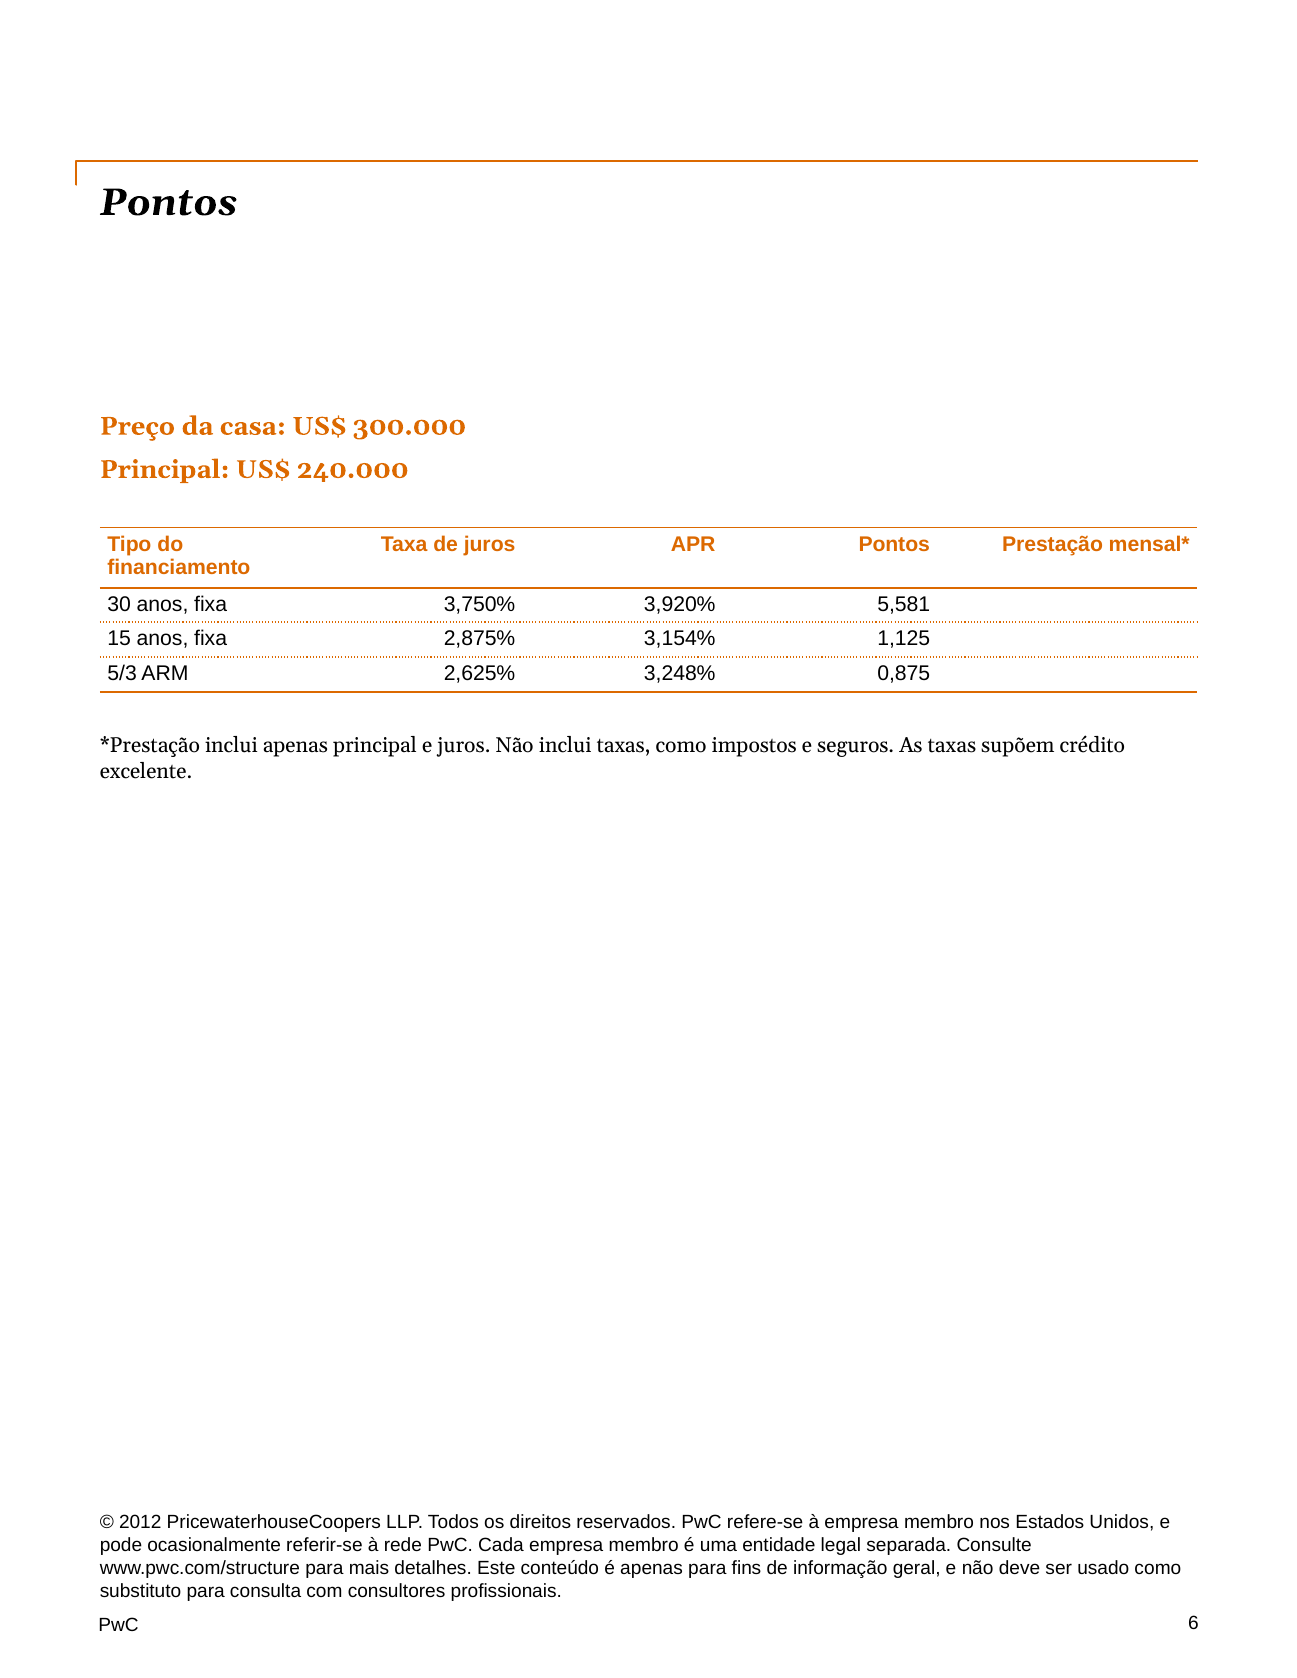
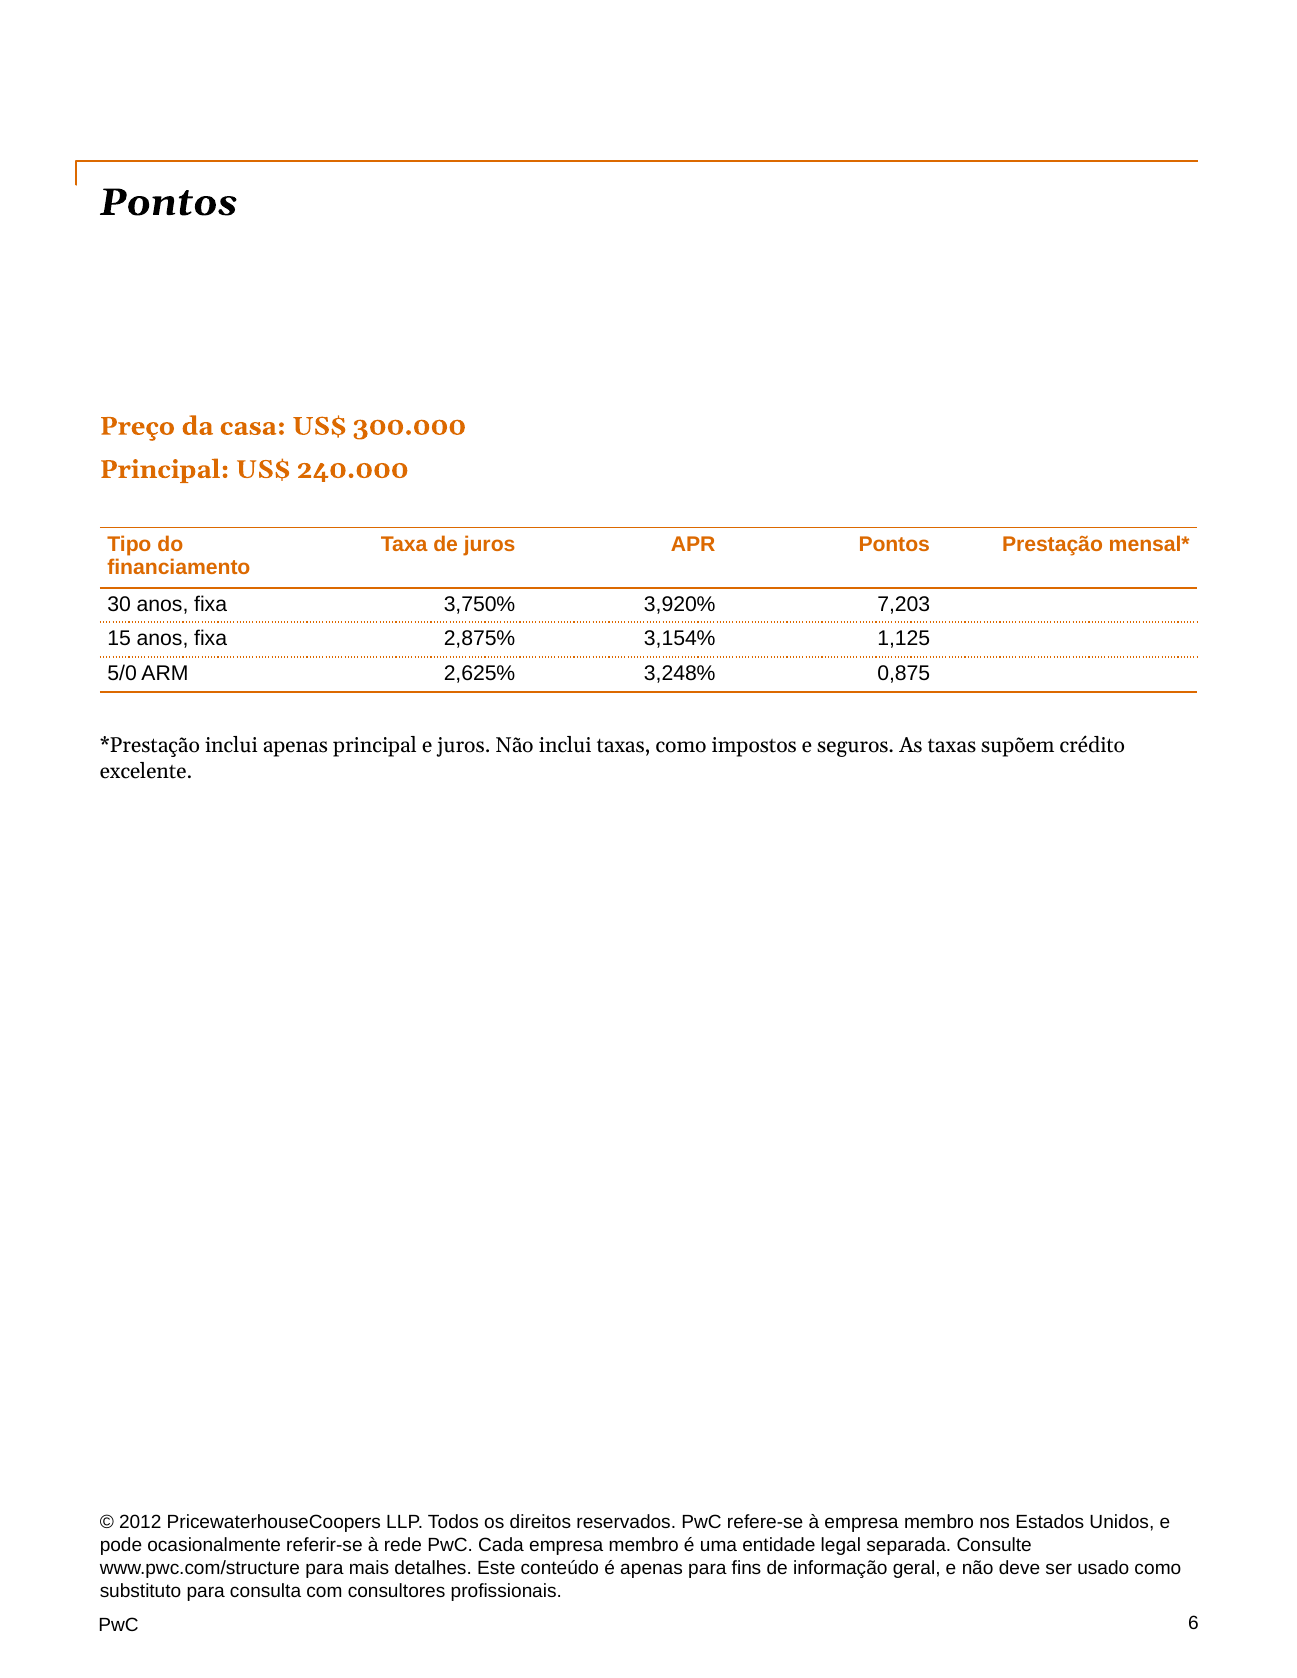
5,581: 5,581 -> 7,203 (904, 604)
5/3: 5/3 -> 5/0 (122, 674)
